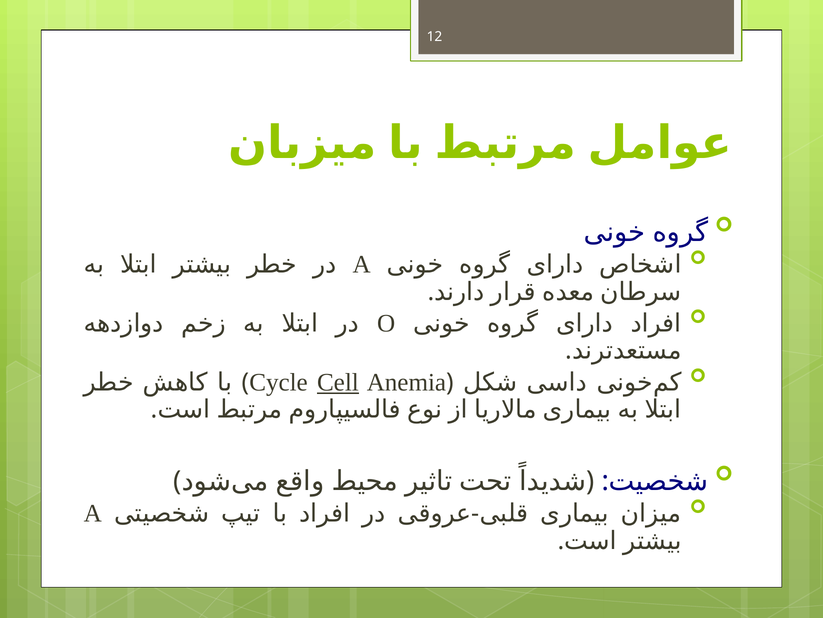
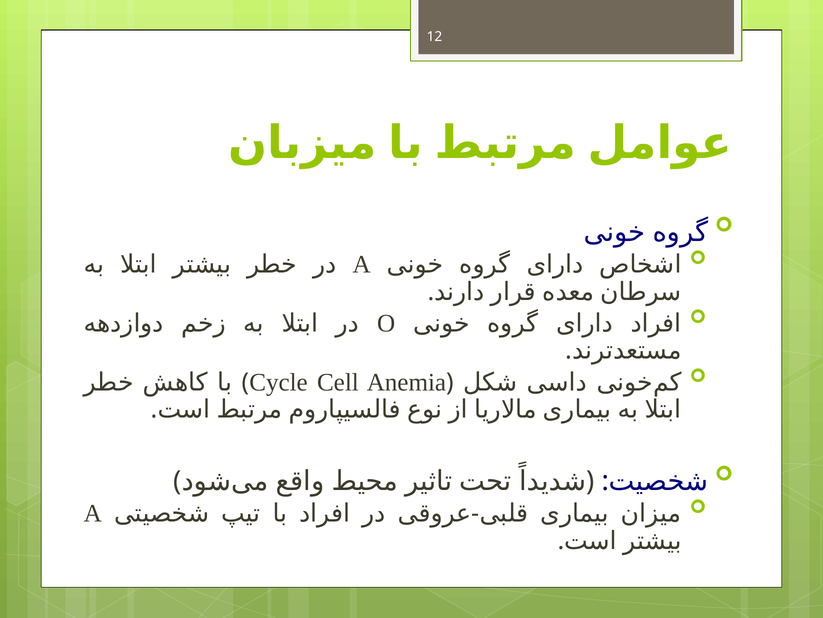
Cell underline: present -> none (338, 382)
